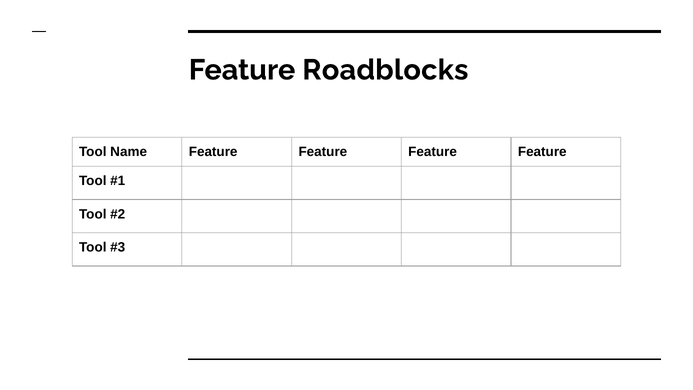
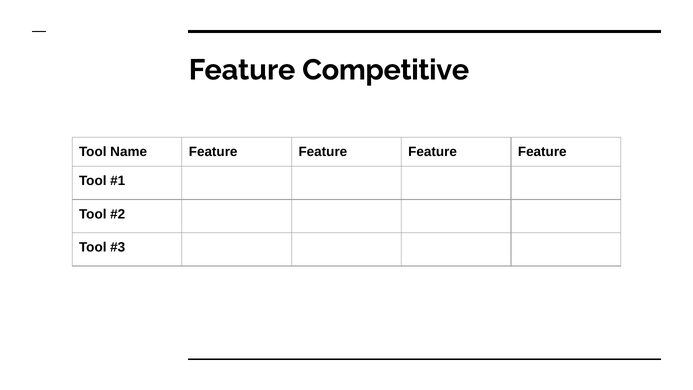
Roadblocks: Roadblocks -> Competitive (386, 70)
